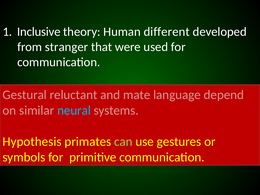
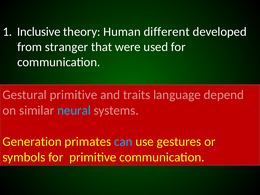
Gestural reluctant: reluctant -> primitive (74, 95)
mate: mate -> traits (137, 95)
Hypothesis: Hypothesis -> Generation (32, 142)
can colour: light green -> light blue (123, 142)
